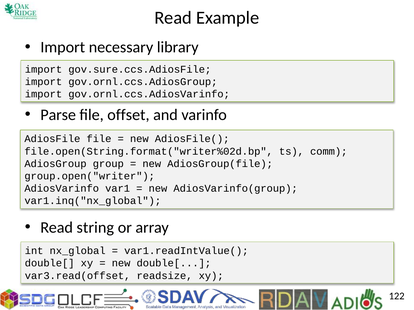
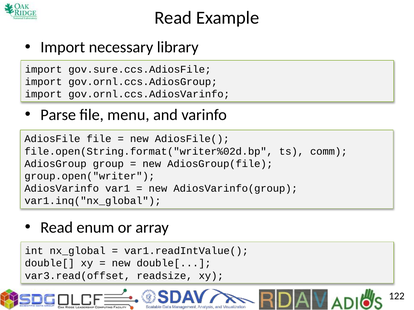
offset: offset -> menu (128, 115)
string: string -> enum (95, 228)
